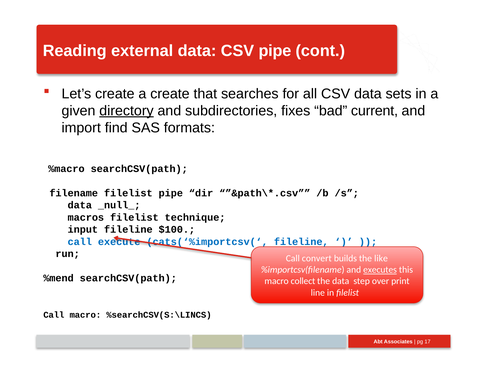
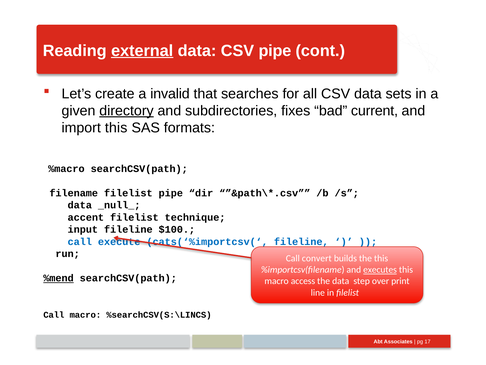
external underline: none -> present (142, 51)
a create: create -> invalid (170, 94)
import find: find -> this (116, 128)
macros: macros -> accent (86, 217)
the like: like -> this (381, 258)
%mend underline: none -> present (59, 278)
collect: collect -> access (303, 281)
